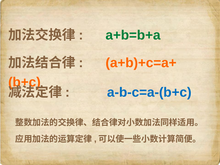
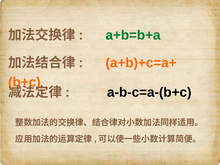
a-b-c=a-(b+c colour: blue -> black (149, 92)
